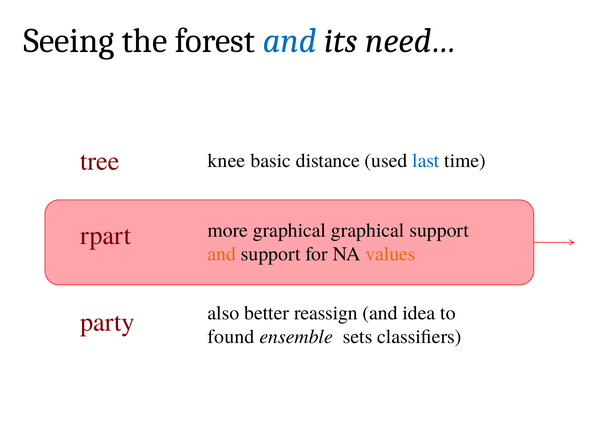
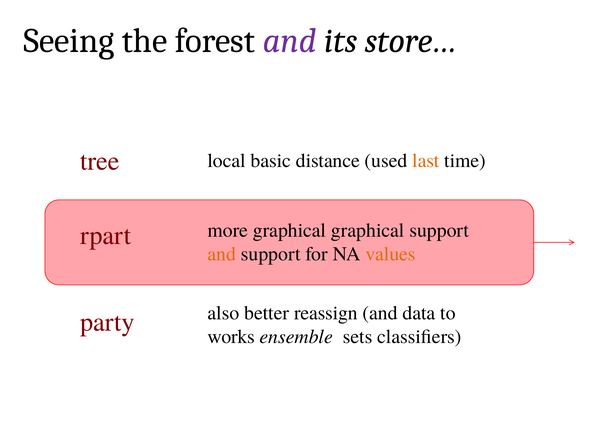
and colour: blue -> purple (290, 41)
need…: need… -> store… (411, 41)
knee: knee -> local (227, 161)
last colour: blue -> orange (426, 161)
idea: idea -> data (419, 313)
found: found -> works (231, 337)
